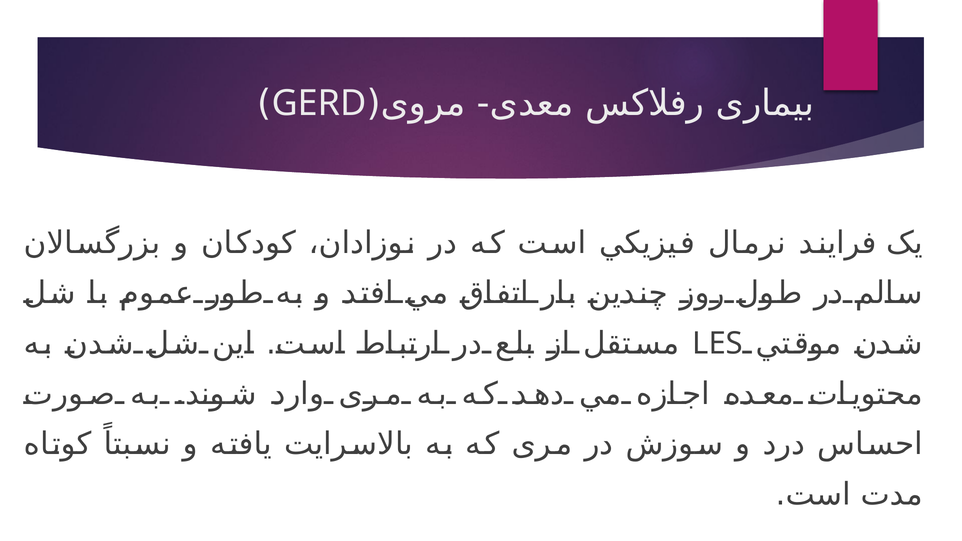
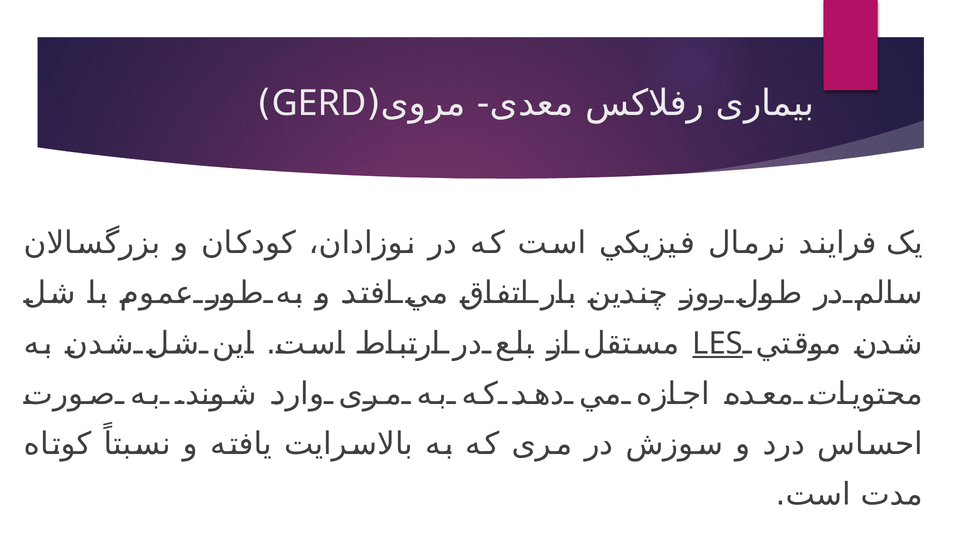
LES underline: none -> present (718, 344)
